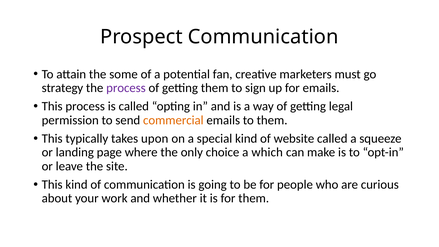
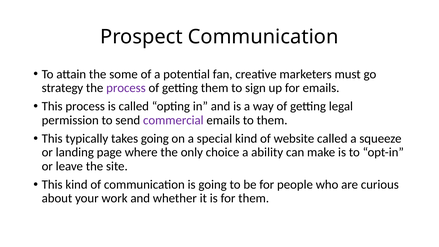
commercial colour: orange -> purple (173, 120)
takes upon: upon -> going (155, 139)
which: which -> ability (267, 152)
